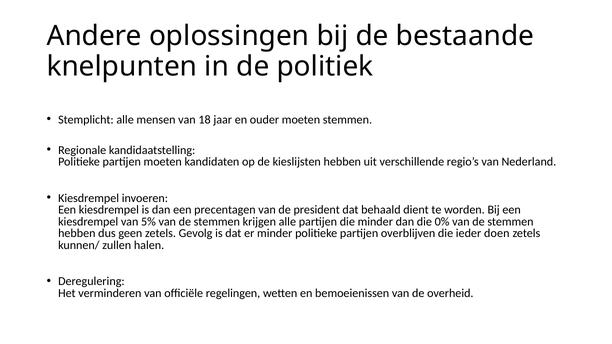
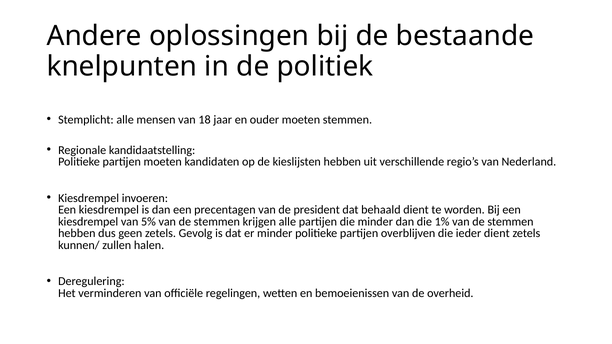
0%: 0% -> 1% (442, 222)
ieder doen: doen -> dient (497, 234)
